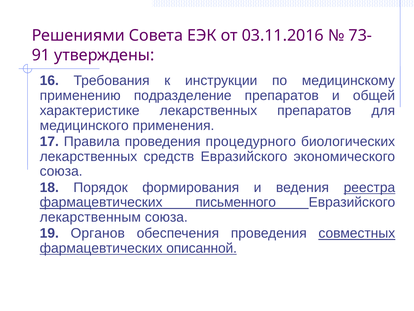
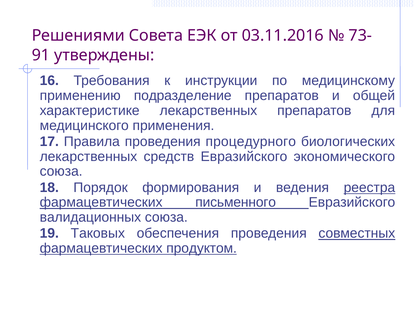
лекарственным: лекарственным -> валидационных (90, 217)
Органов: Органов -> Таковых (98, 233)
описанной: описанной -> продуктом (202, 248)
